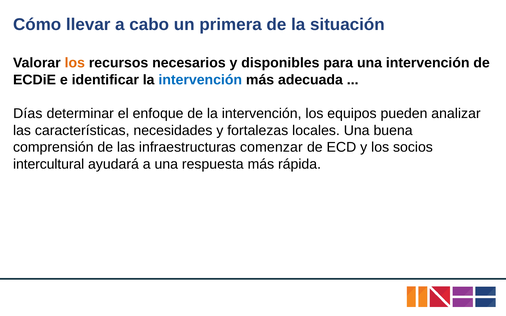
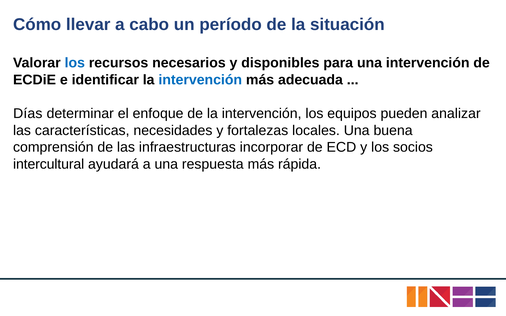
primera: primera -> período (231, 24)
los colour: orange -> blue (75, 63)
comenzar: comenzar -> incorporar (271, 147)
